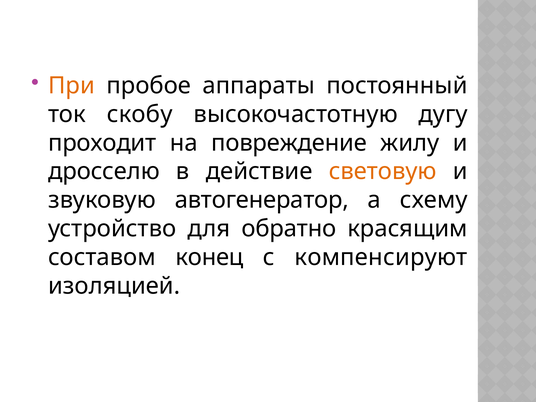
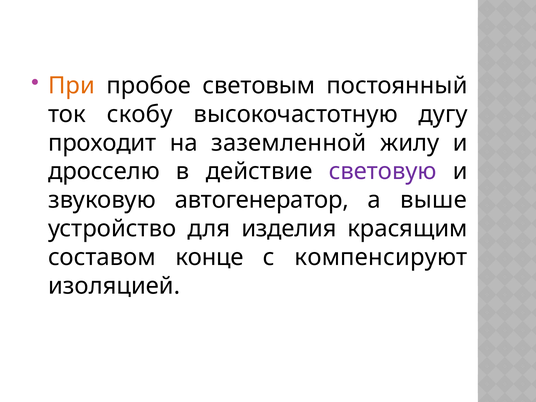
аппараты: аппараты -> световым (259, 86)
повреждение: повреждение -> заземленной (289, 143)
световую colour: orange -> purple (383, 171)
схему: схему -> выше (434, 200)
обратно: обратно -> изделия (289, 229)
конец: конец -> конце (209, 257)
